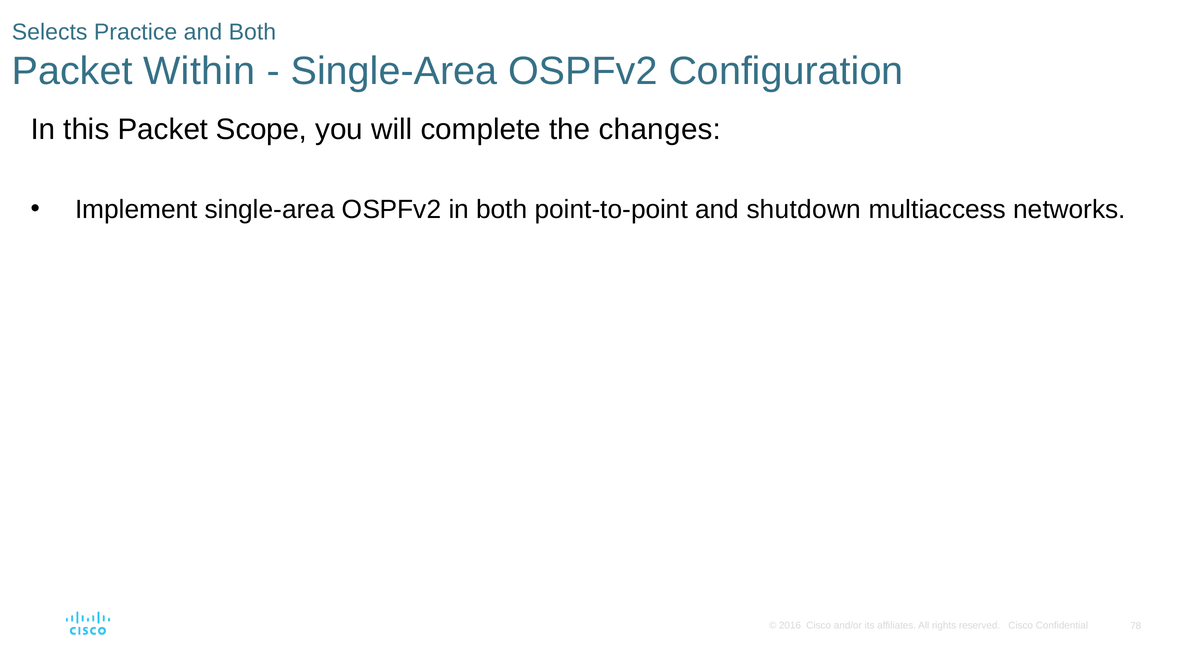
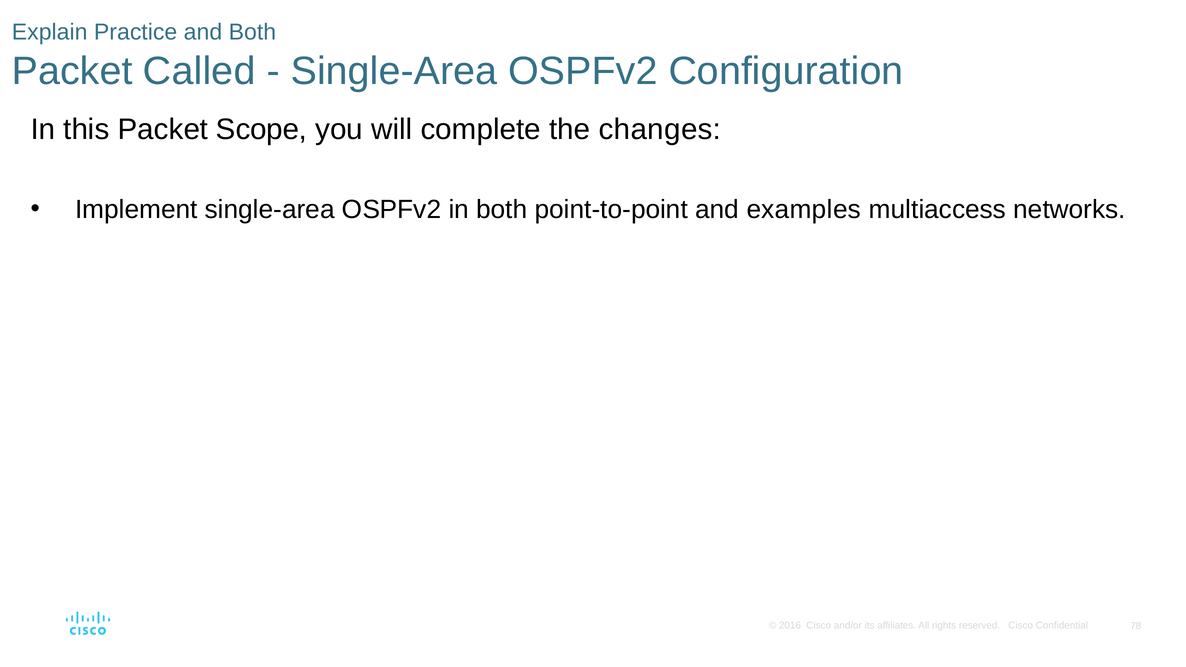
Selects: Selects -> Explain (50, 32)
Within: Within -> Called (199, 71)
shutdown: shutdown -> examples (804, 210)
